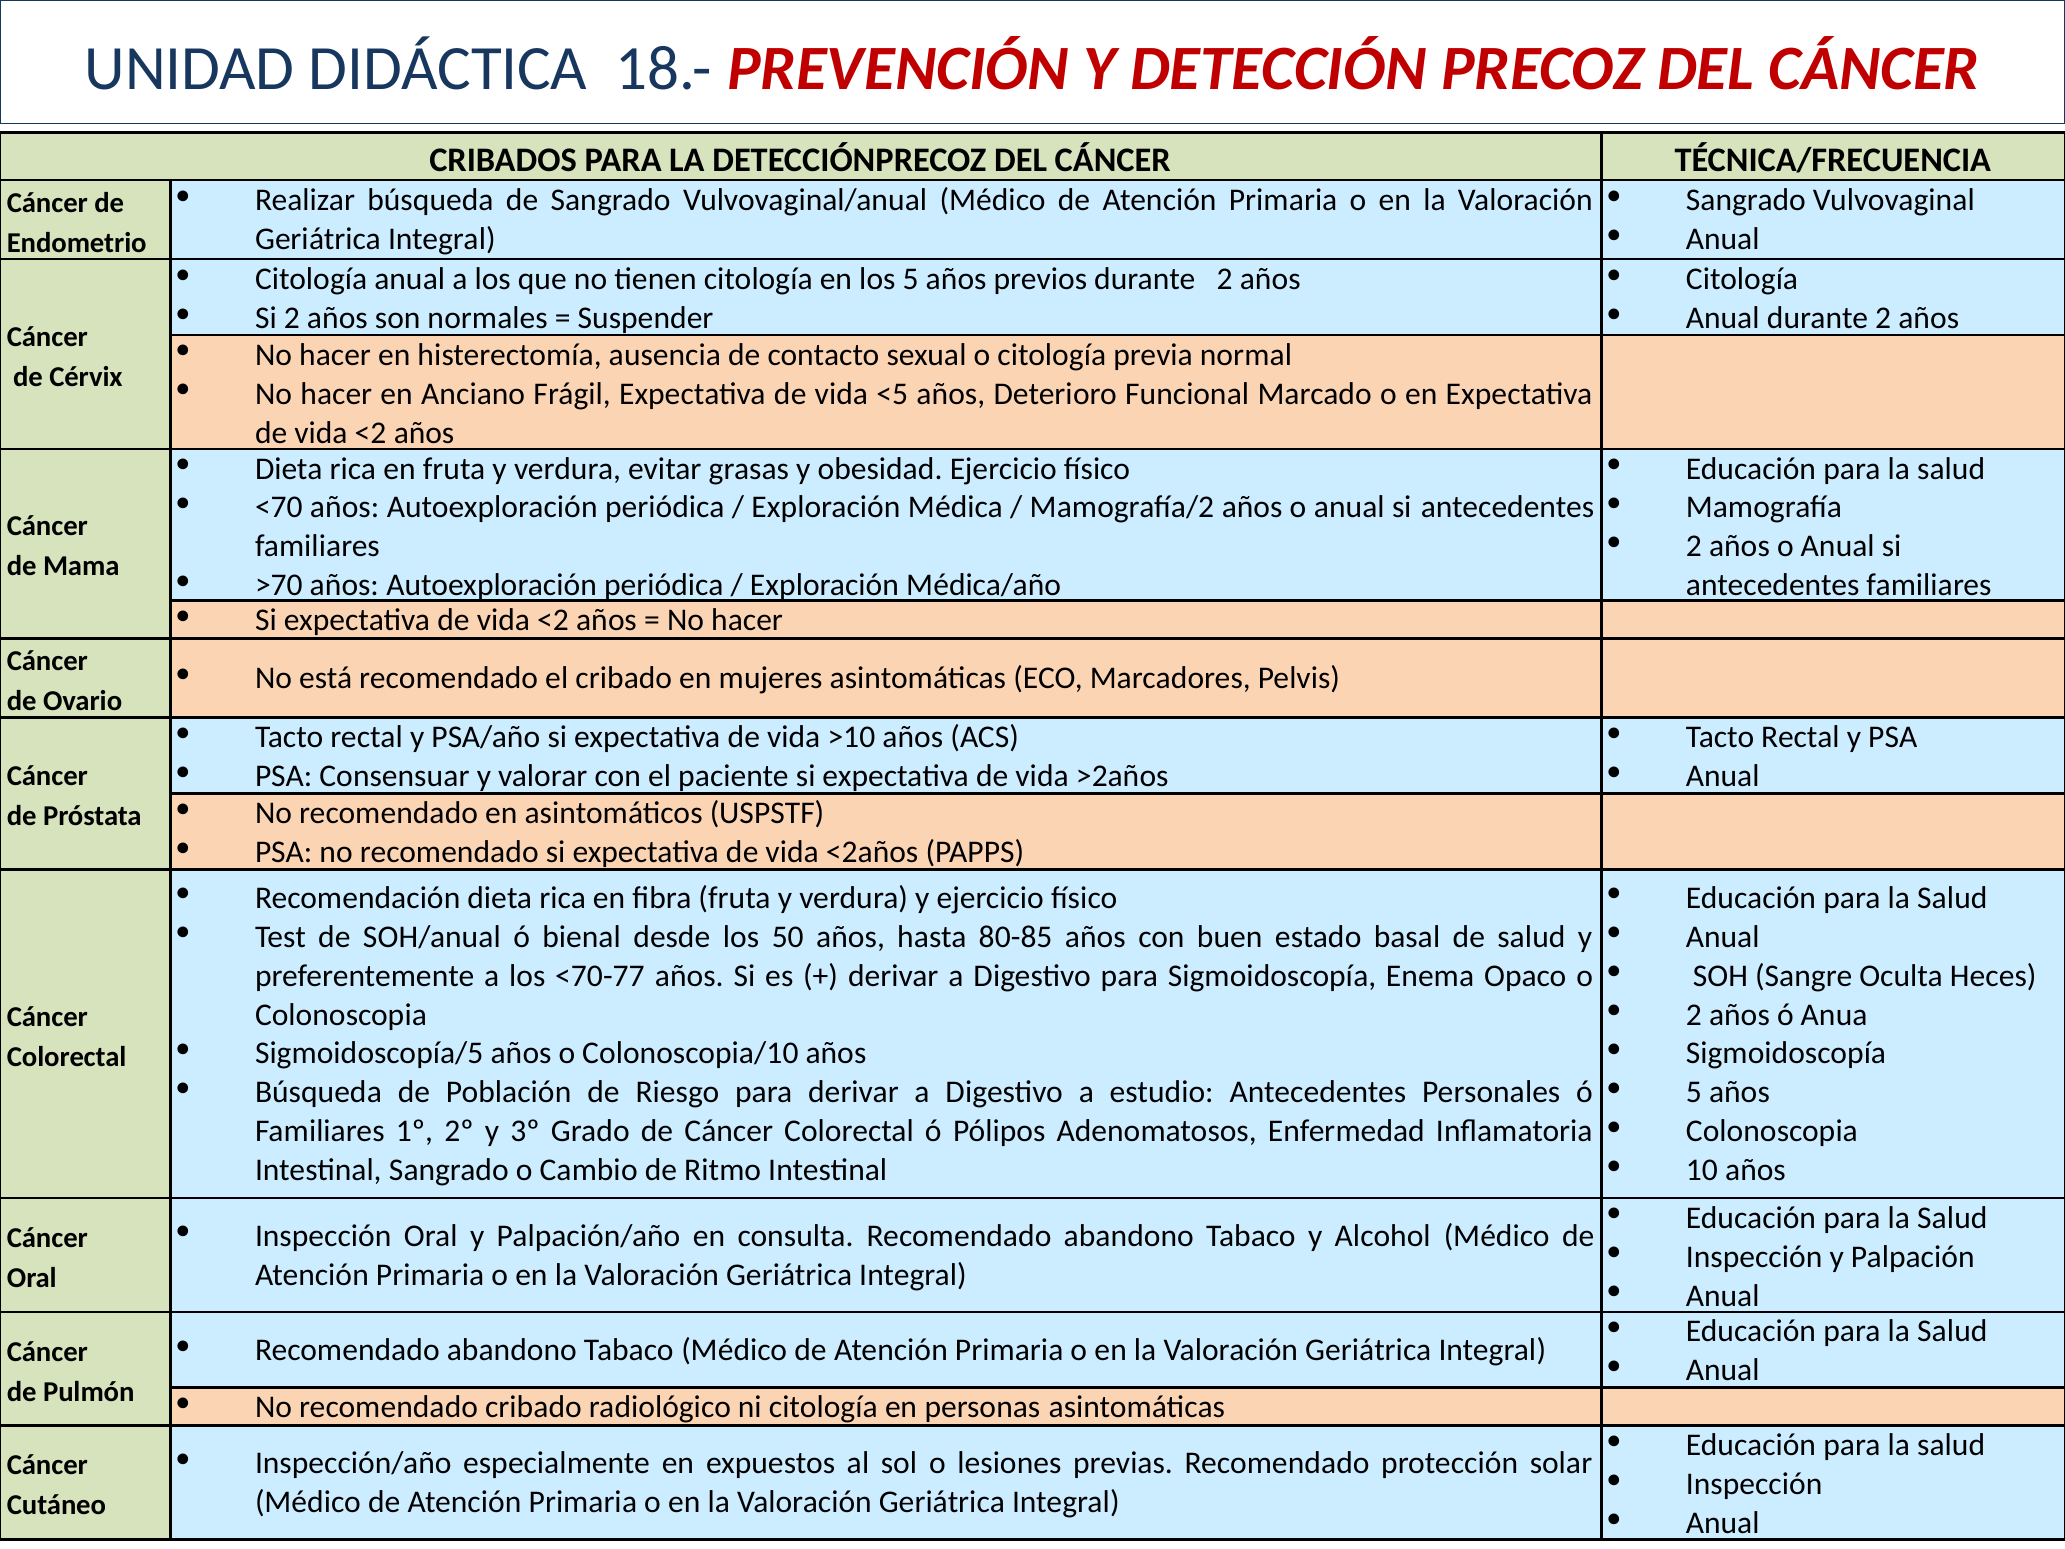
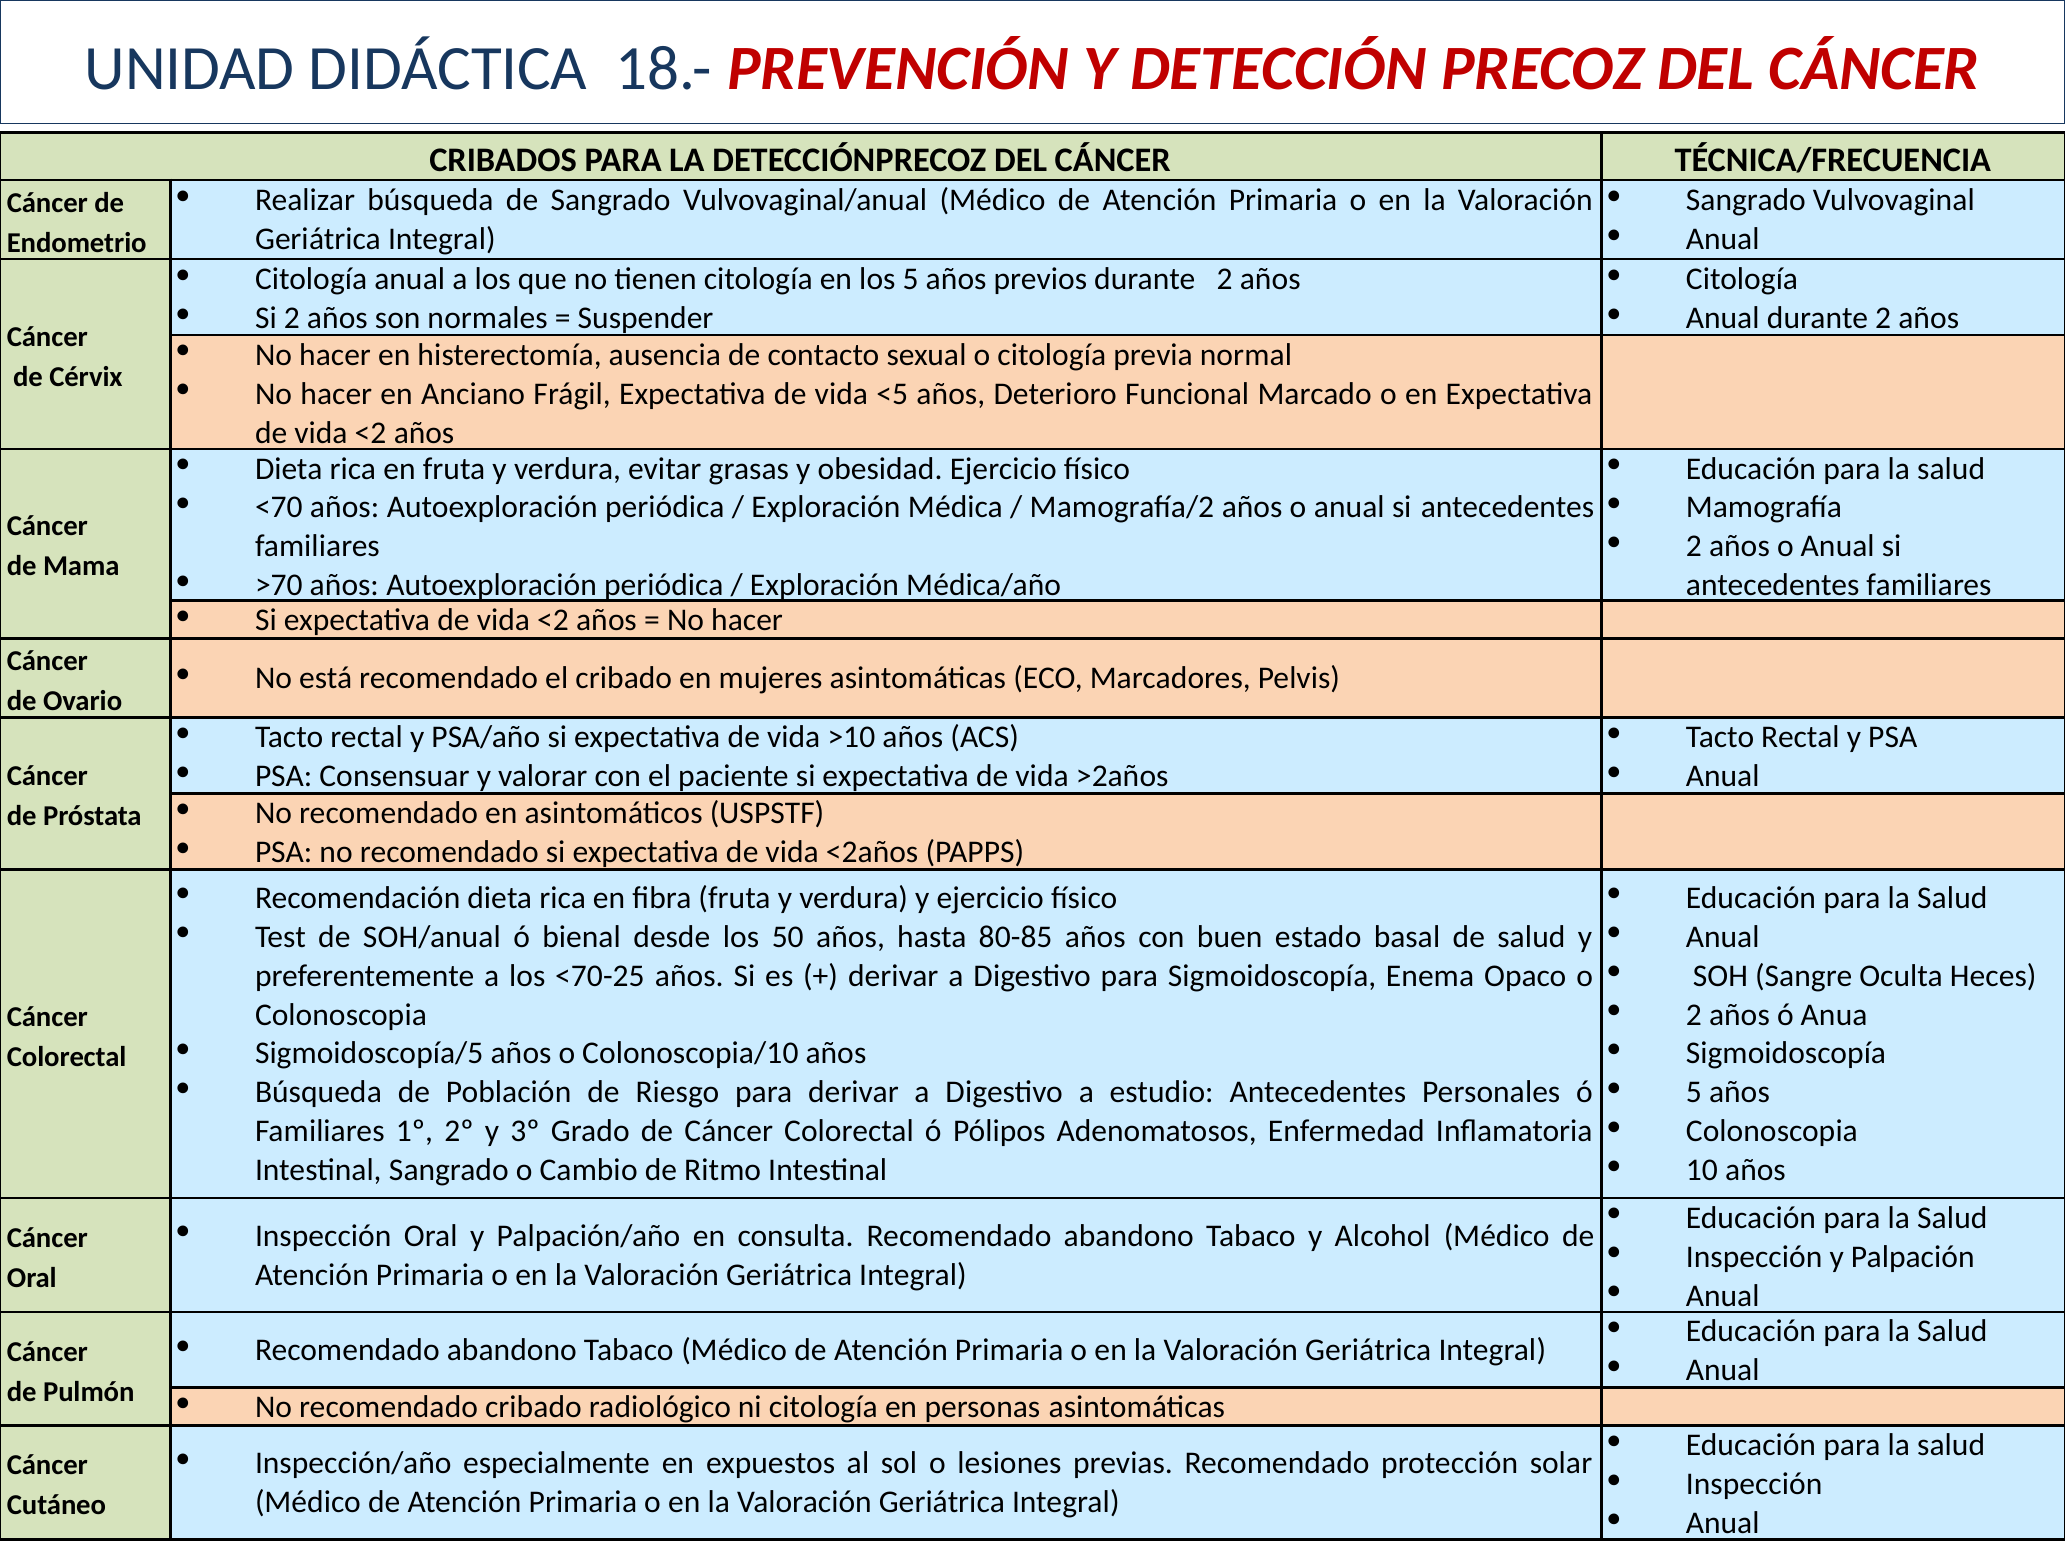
<70-77: <70-77 -> <70-25 (600, 976)
